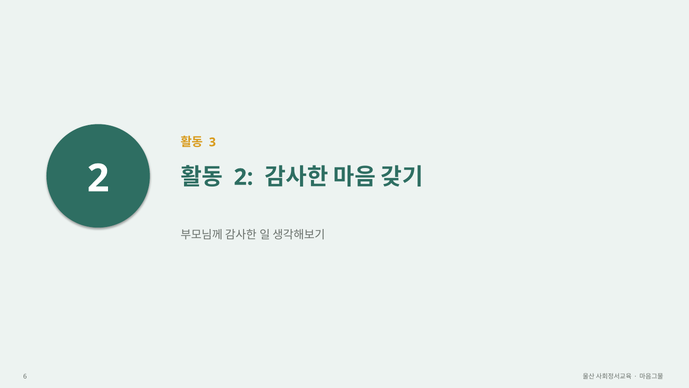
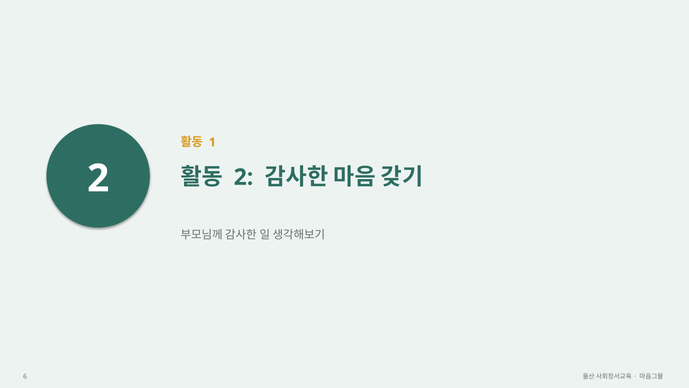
3: 3 -> 1 (212, 142)
